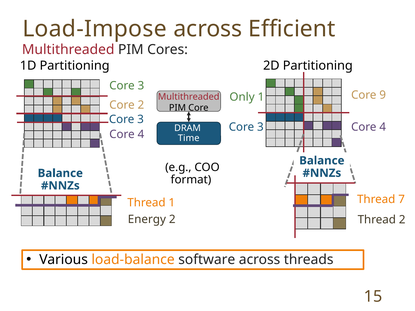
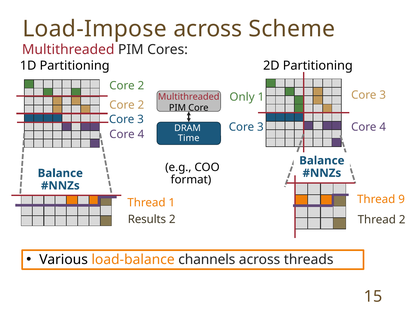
Efficient: Efficient -> Scheme (292, 29)
3: 3 -> 2 (141, 86)
1 Core 9: 9 -> 3 (383, 95)
7: 7 -> 9 (402, 200)
Energy: Energy -> Results (147, 220)
software: software -> channels (207, 260)
